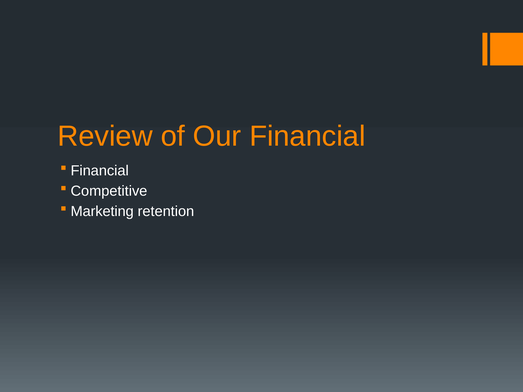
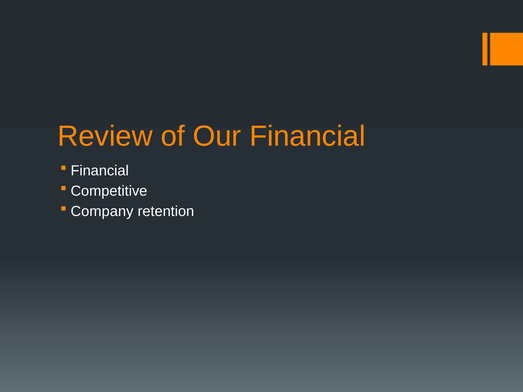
Marketing: Marketing -> Company (102, 211)
